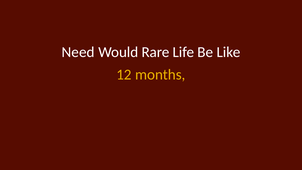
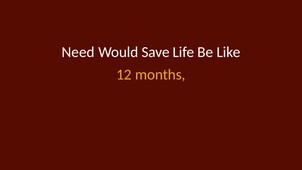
Rare: Rare -> Save (156, 52)
